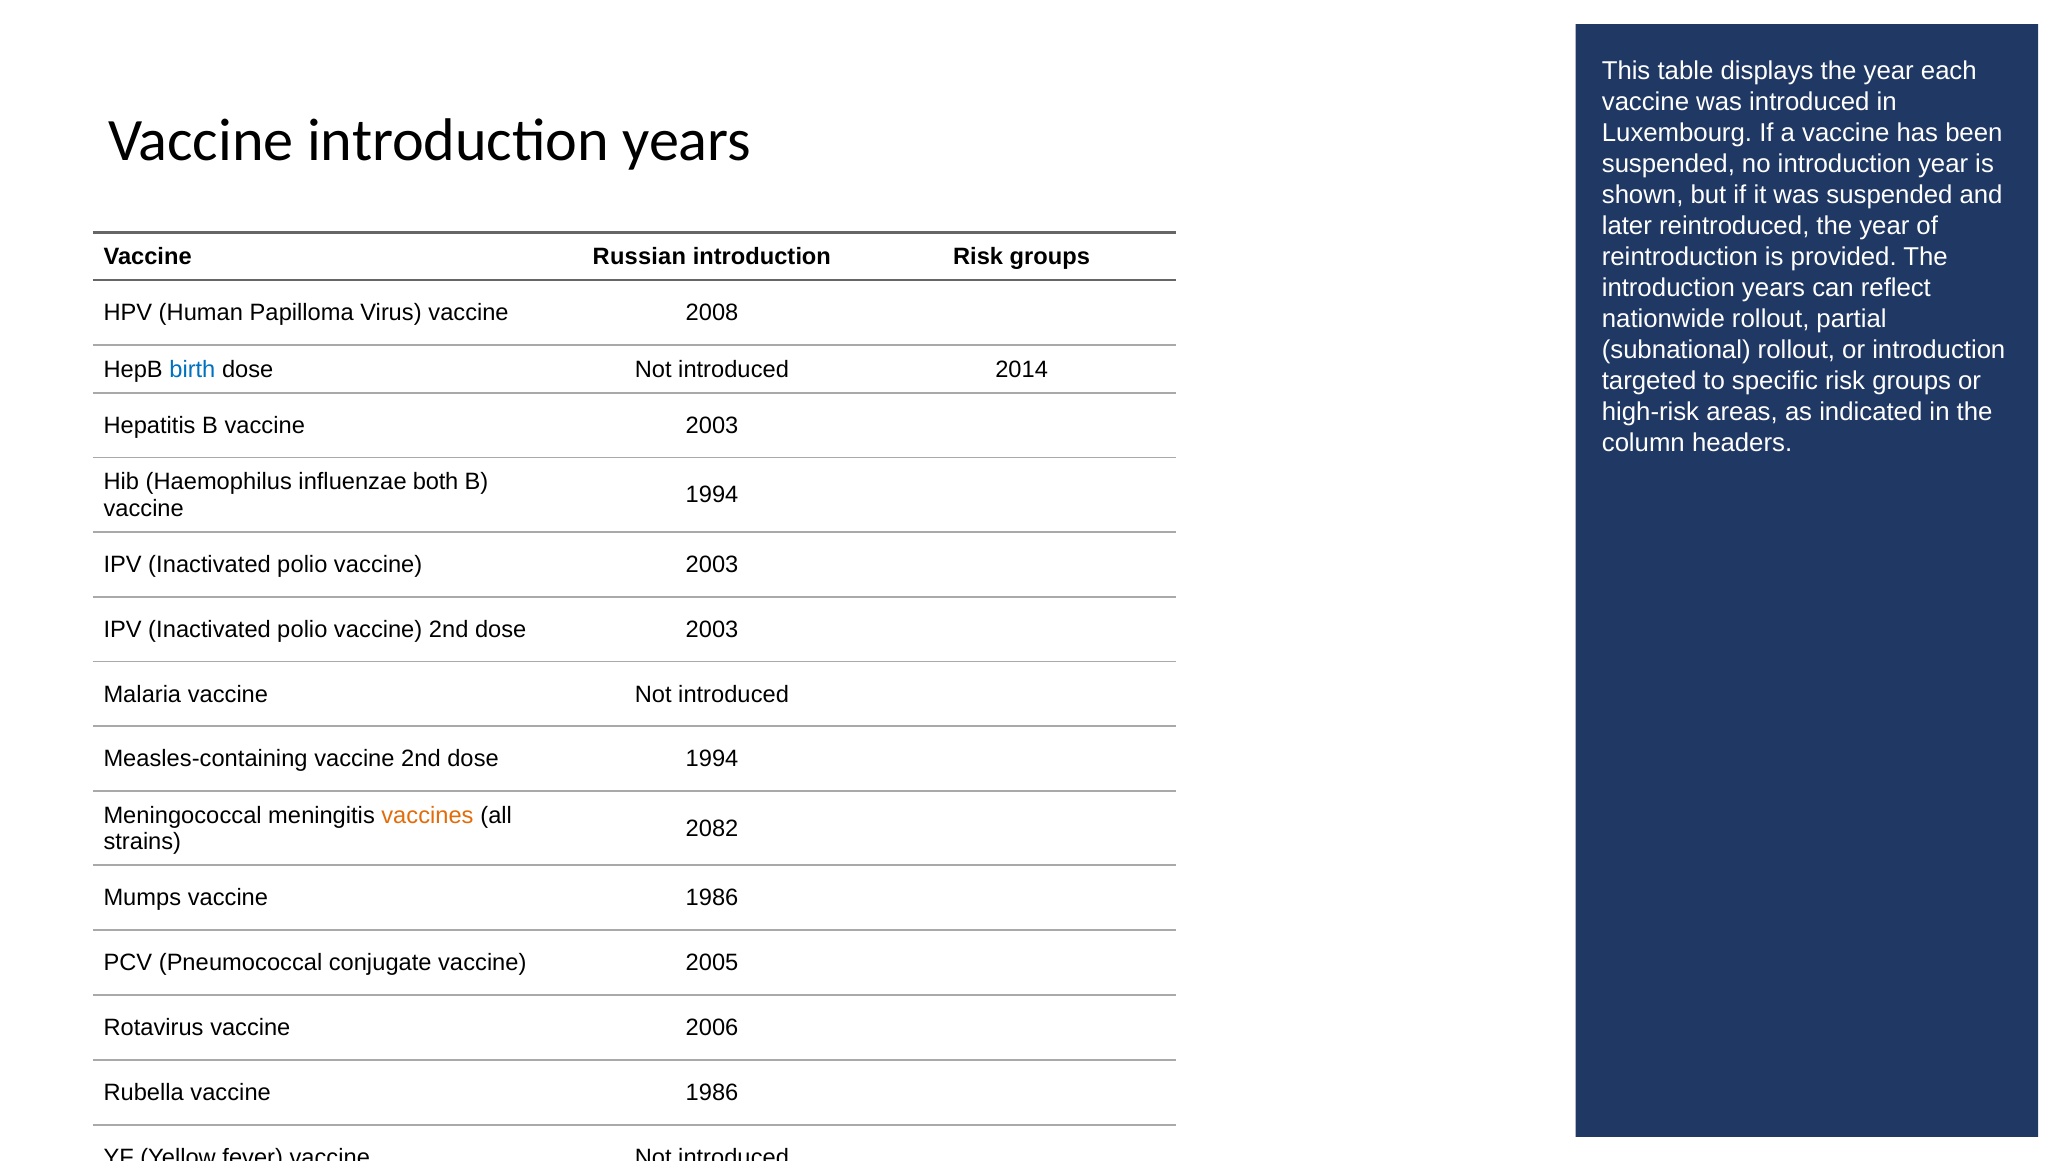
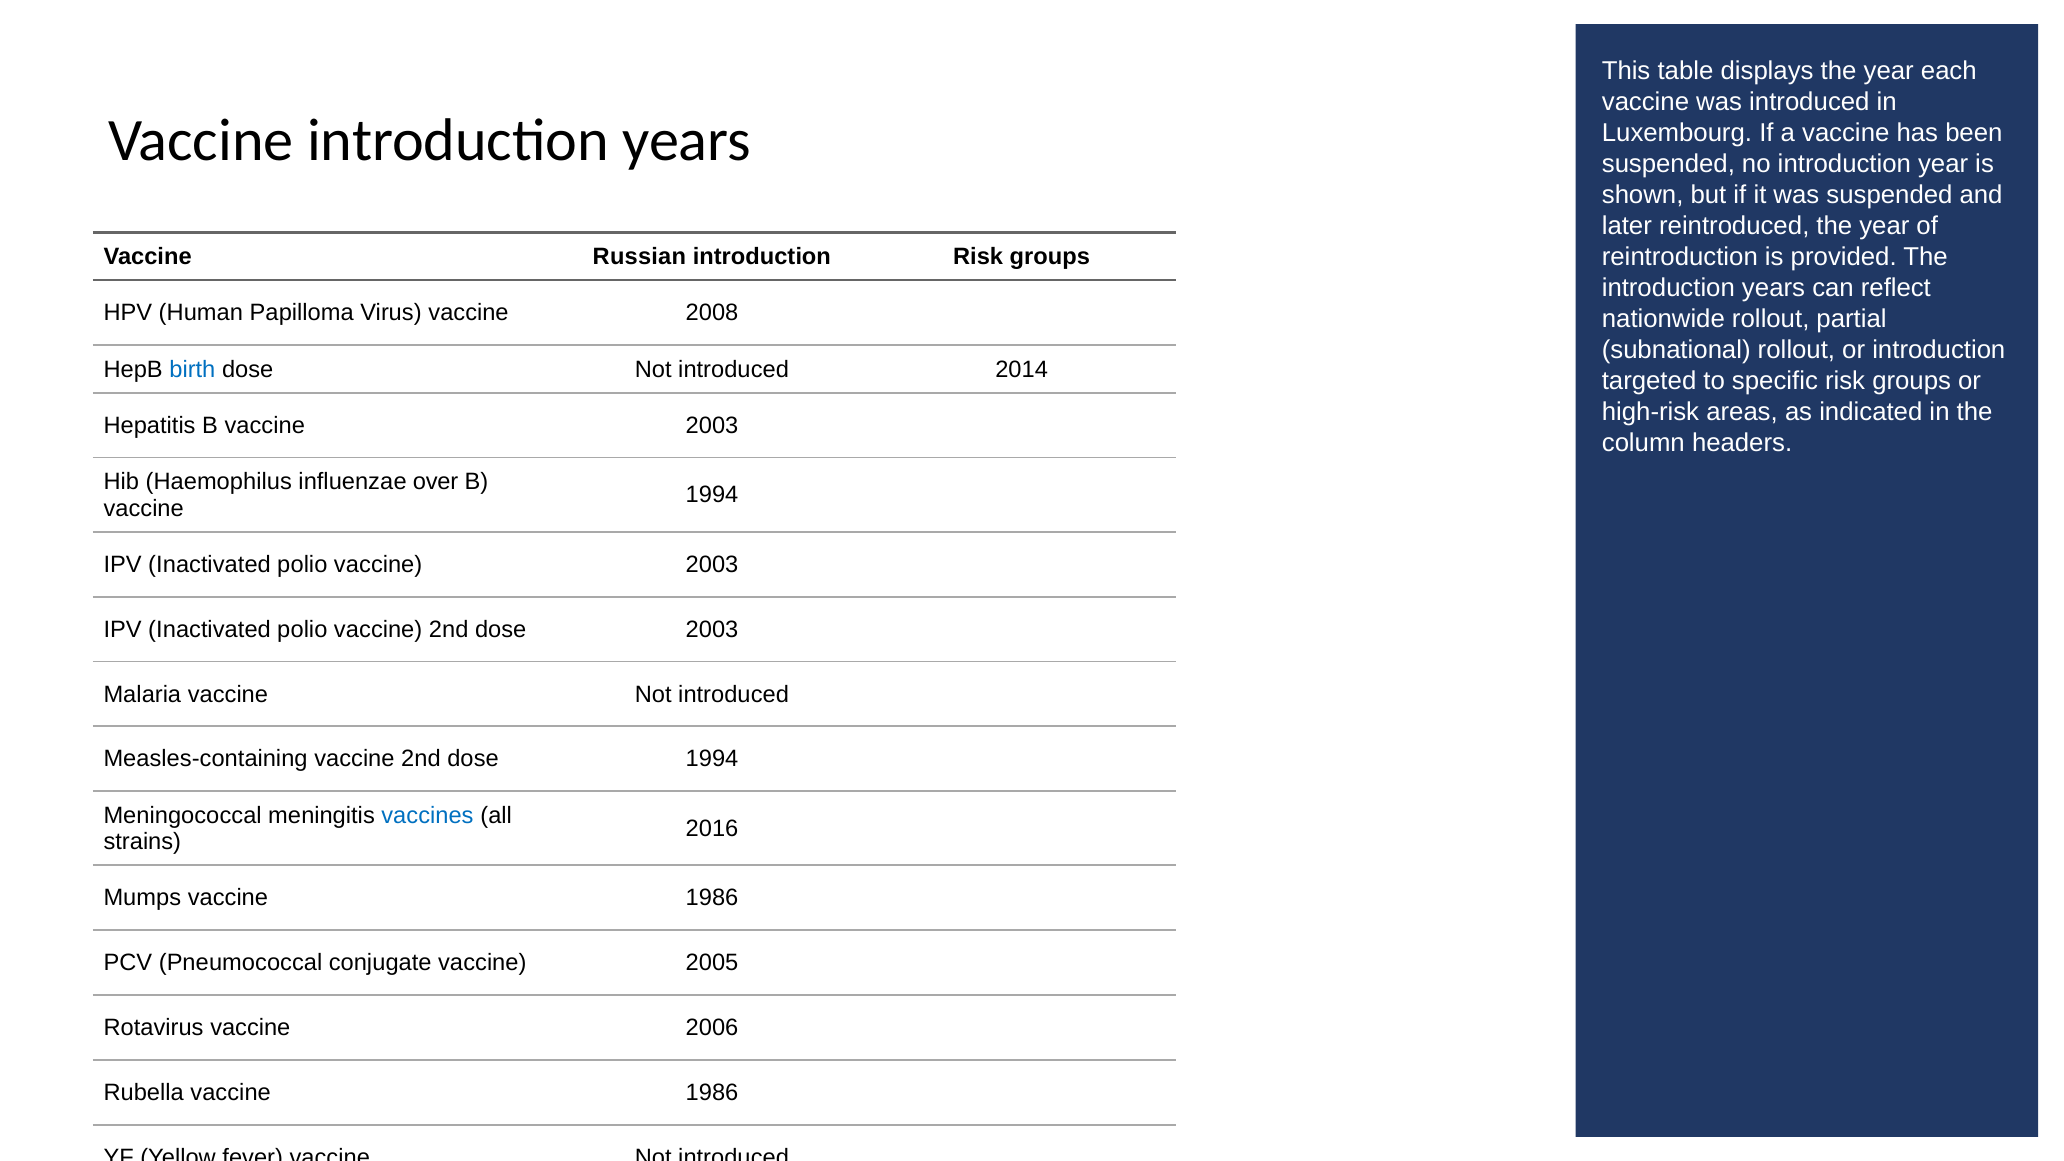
both: both -> over (436, 482)
vaccines colour: orange -> blue (427, 815)
2082: 2082 -> 2016 (712, 829)
